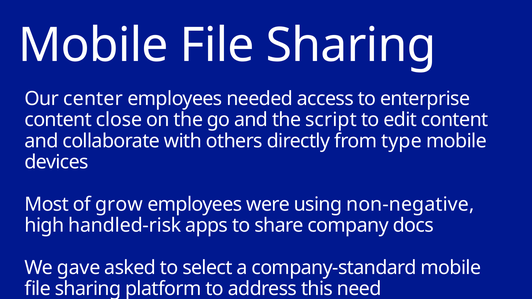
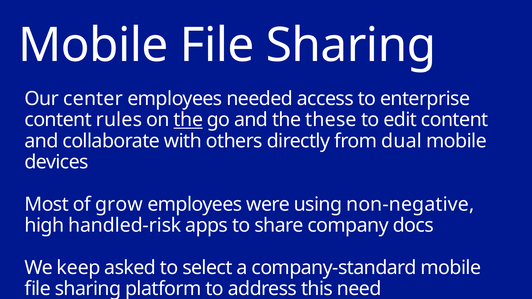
close: close -> rules (119, 120)
the underline: none -> present (188, 120)
script: script -> these (331, 120)
type: type -> dual (402, 141)
gave: gave -> keep (79, 268)
